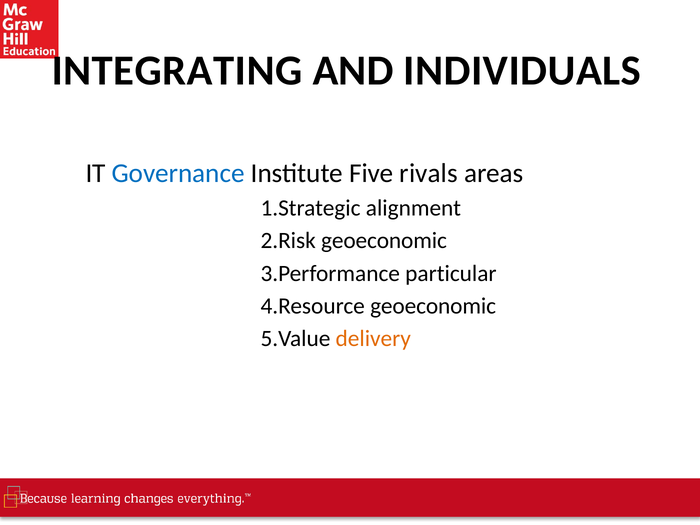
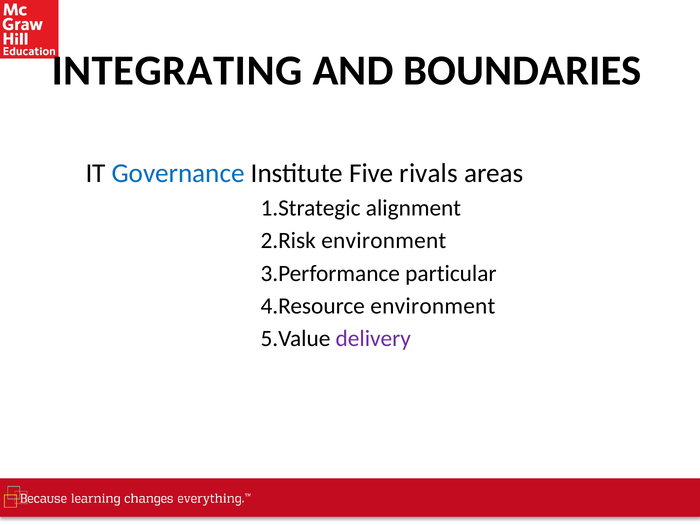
INDIVIDUALS: INDIVIDUALS -> BOUNDARIES (522, 70)
geoeconomic: geoeconomic -> environment (384, 241)
geoeconomic: geoeconomic -> environment (433, 306)
delivery colour: orange -> purple (373, 339)
